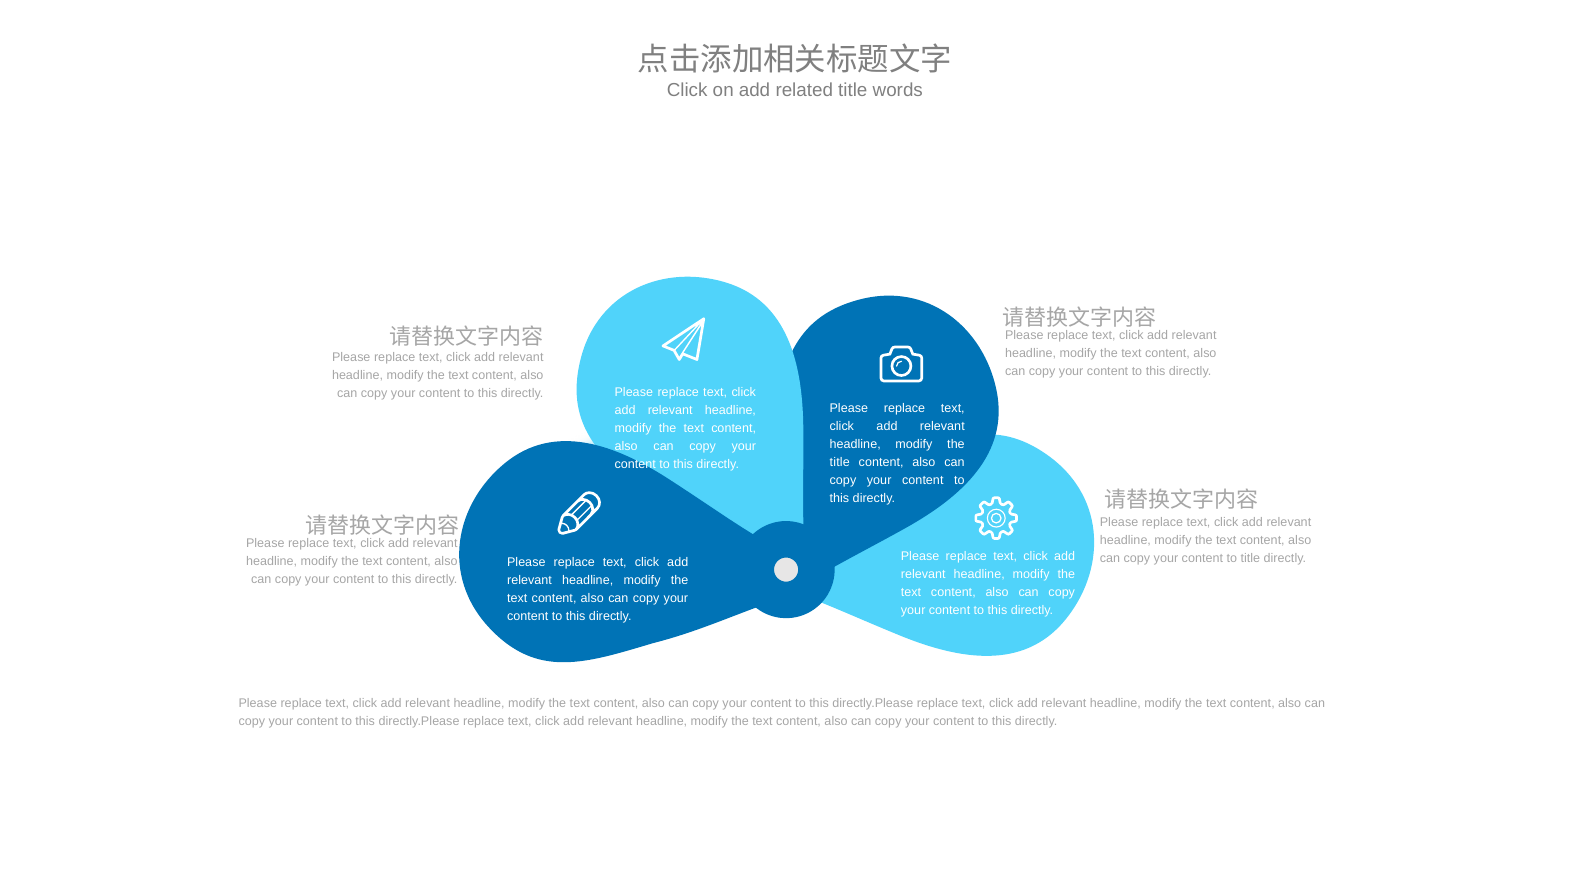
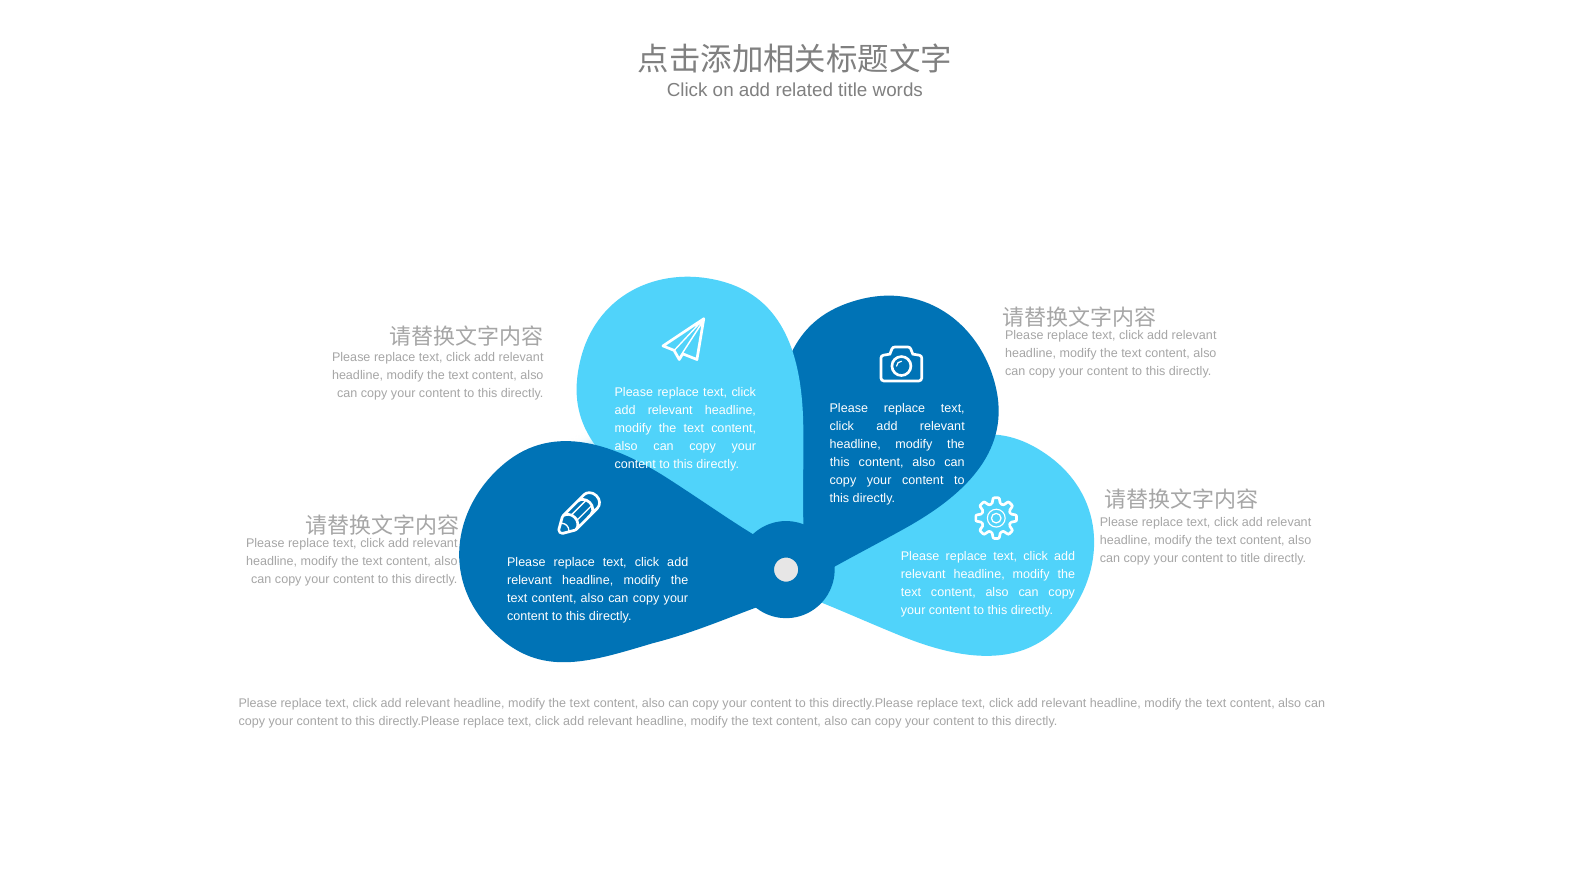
title: title -> this (840, 463)
